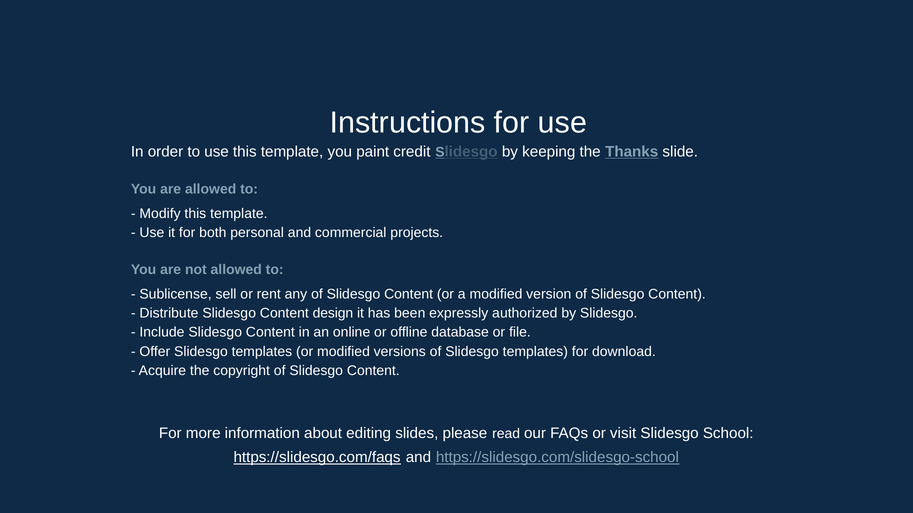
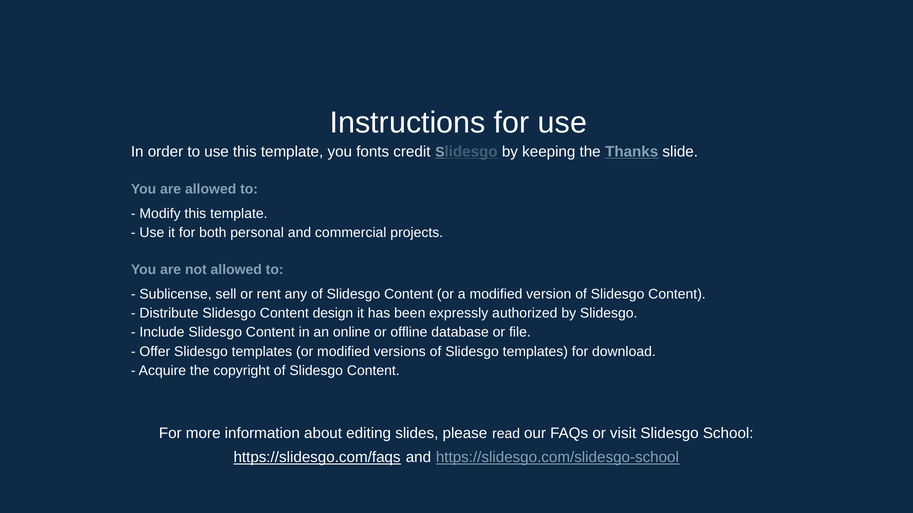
paint: paint -> fonts (373, 152)
